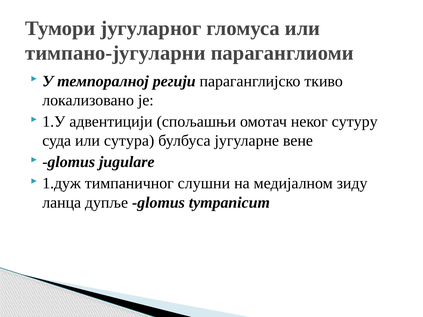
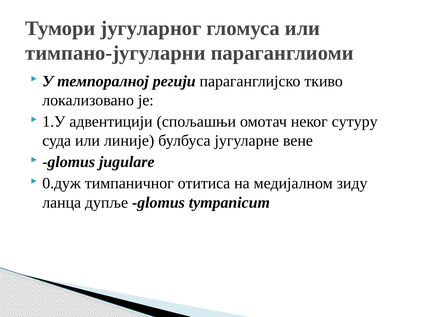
сутура: сутура -> линије (129, 141)
1.дуж: 1.дуж -> 0.дуж (62, 184)
слушни: слушни -> отитиса (204, 184)
